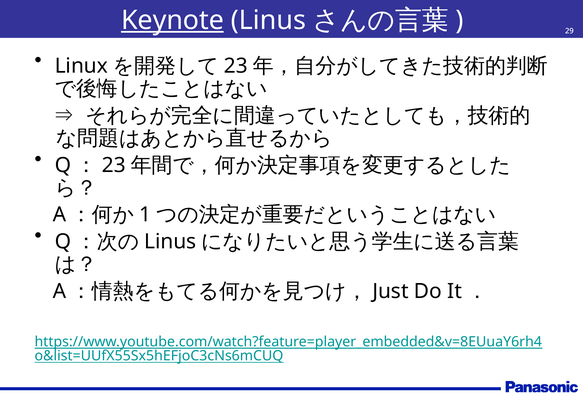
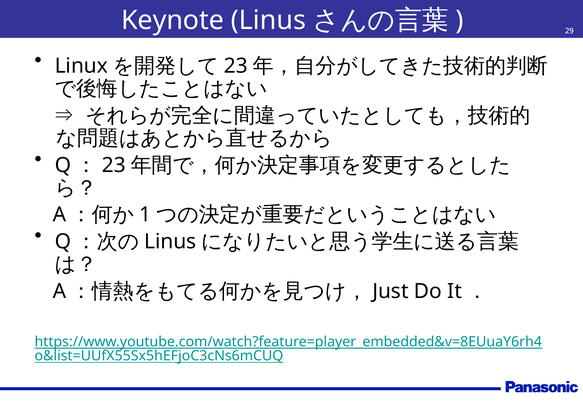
Keynote underline: present -> none (172, 20)
